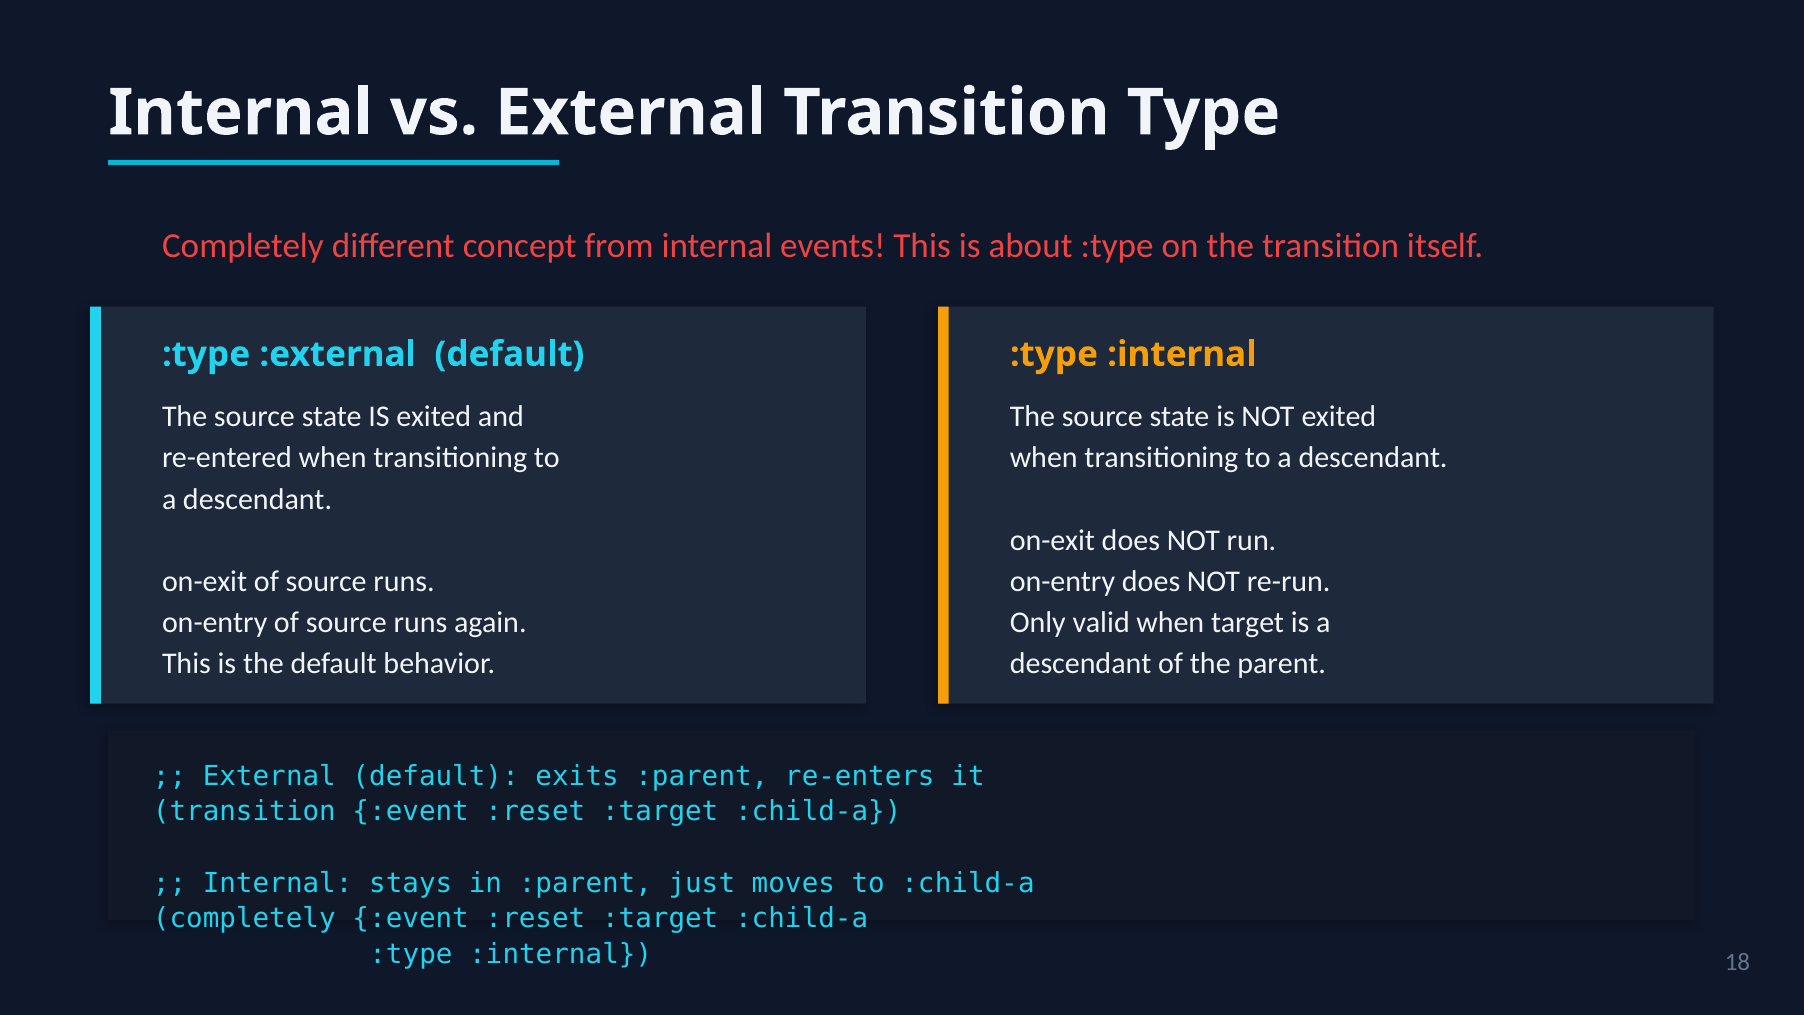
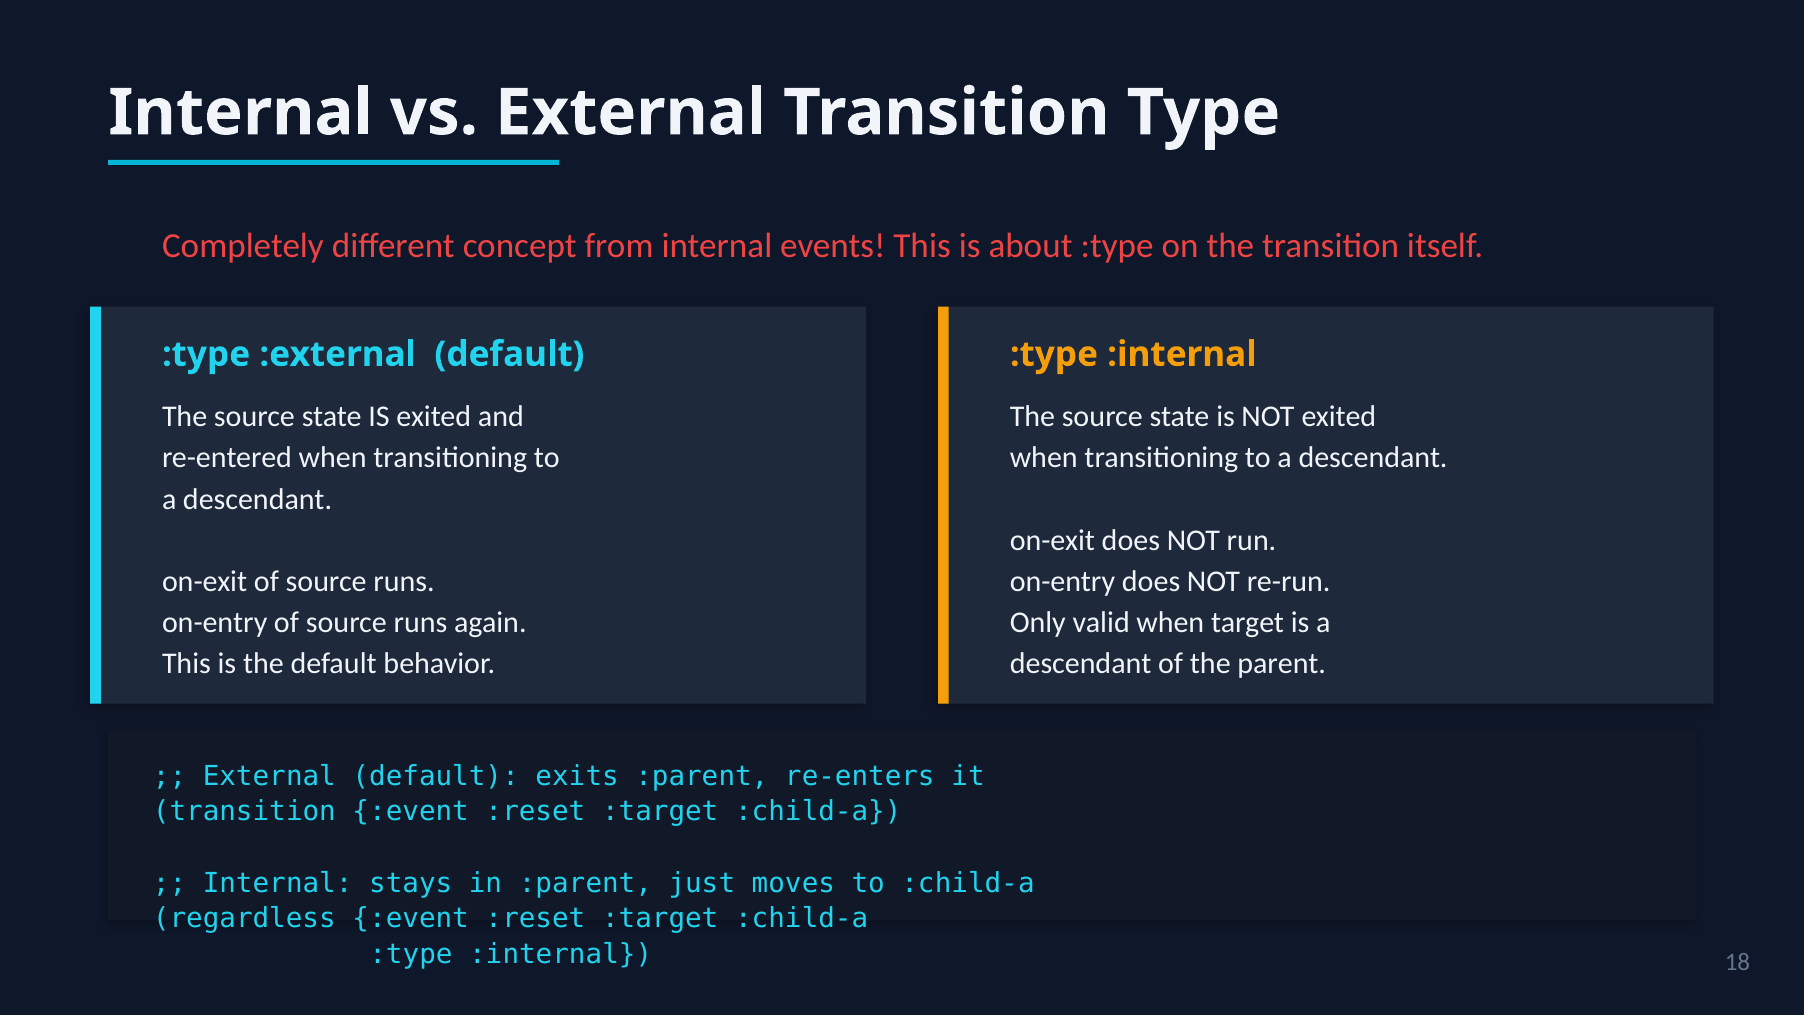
completely: completely -> regardless (244, 918)
